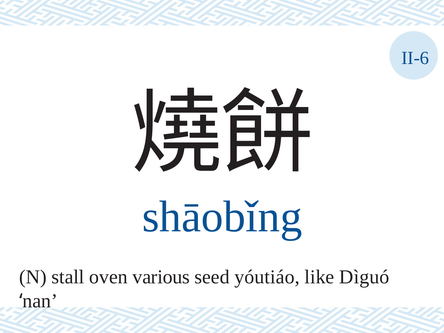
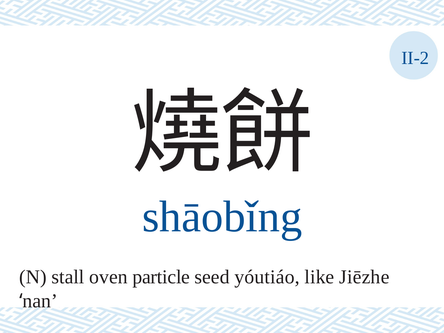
II-6: II-6 -> II-2 (415, 58)
various: various -> particle (161, 277)
Dìguó: Dìguó -> Jiēzhe (364, 277)
